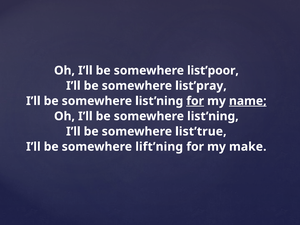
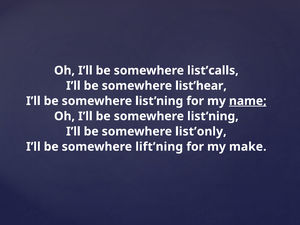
list’poor: list’poor -> list’calls (213, 70)
list’pray: list’pray -> list’hear (201, 86)
for underline: present -> none (195, 101)
list’true: list’true -> list’only (201, 131)
